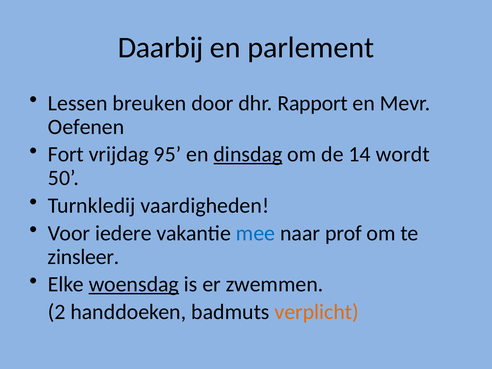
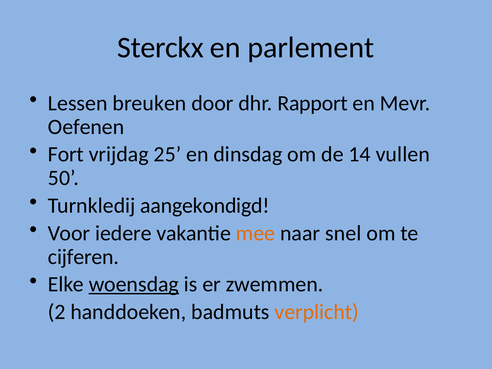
Daarbij: Daarbij -> Sterckx (161, 48)
95: 95 -> 25 (167, 154)
dinsdag underline: present -> none (248, 154)
wordt: wordt -> vullen (403, 154)
vaardigheden: vaardigheden -> aangekondigd (205, 206)
mee colour: blue -> orange (255, 233)
prof: prof -> snel (343, 233)
zinsleer: zinsleer -> cijferen (83, 257)
